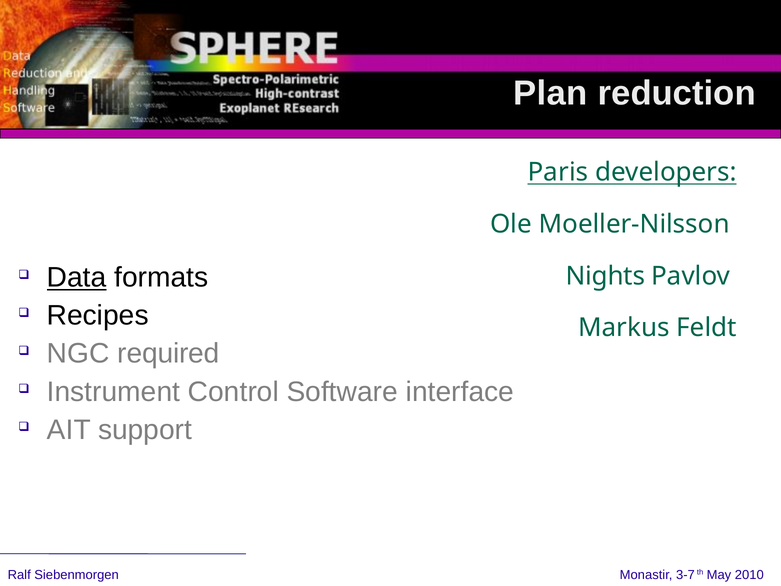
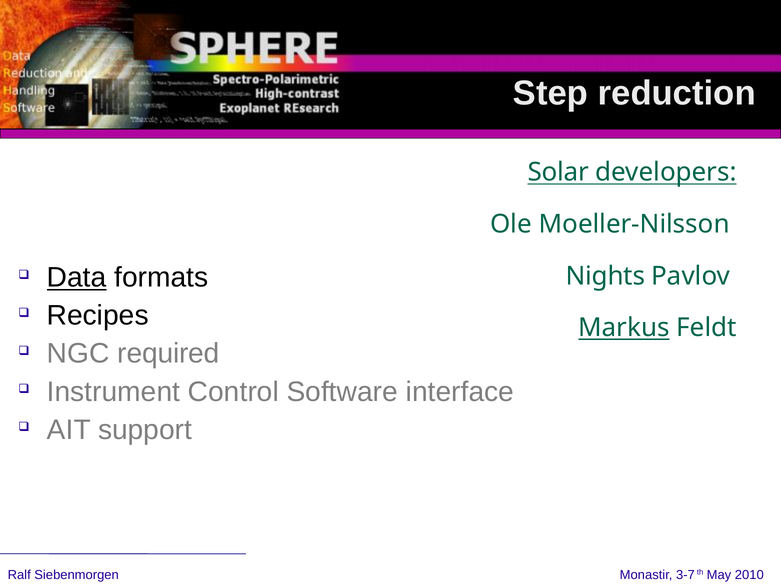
Plan: Plan -> Step (551, 93)
Paris: Paris -> Solar (558, 172)
Markus underline: none -> present (624, 328)
